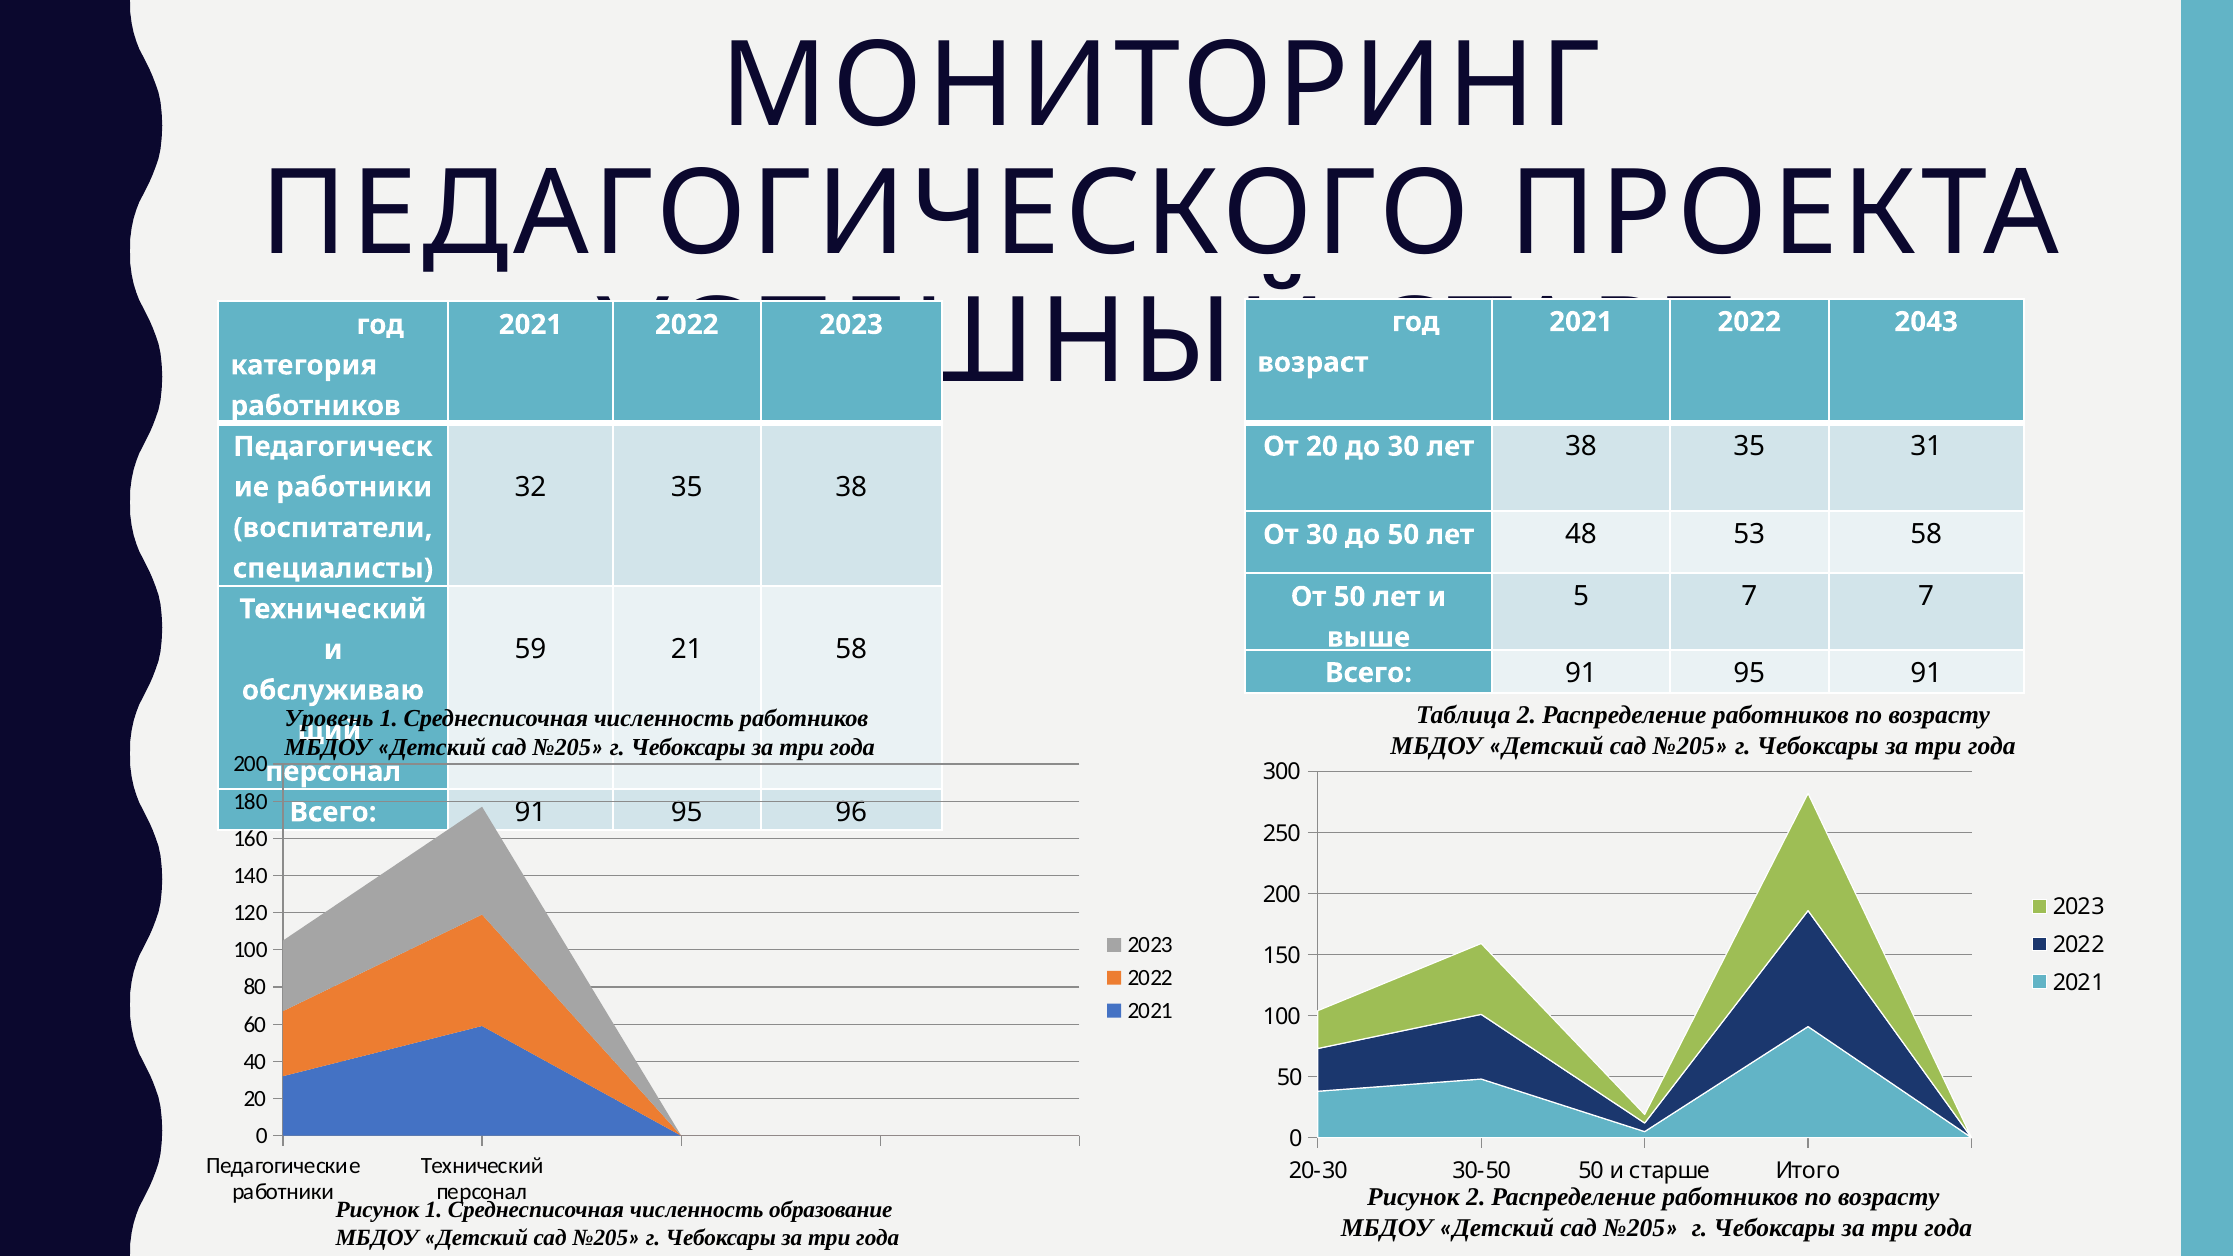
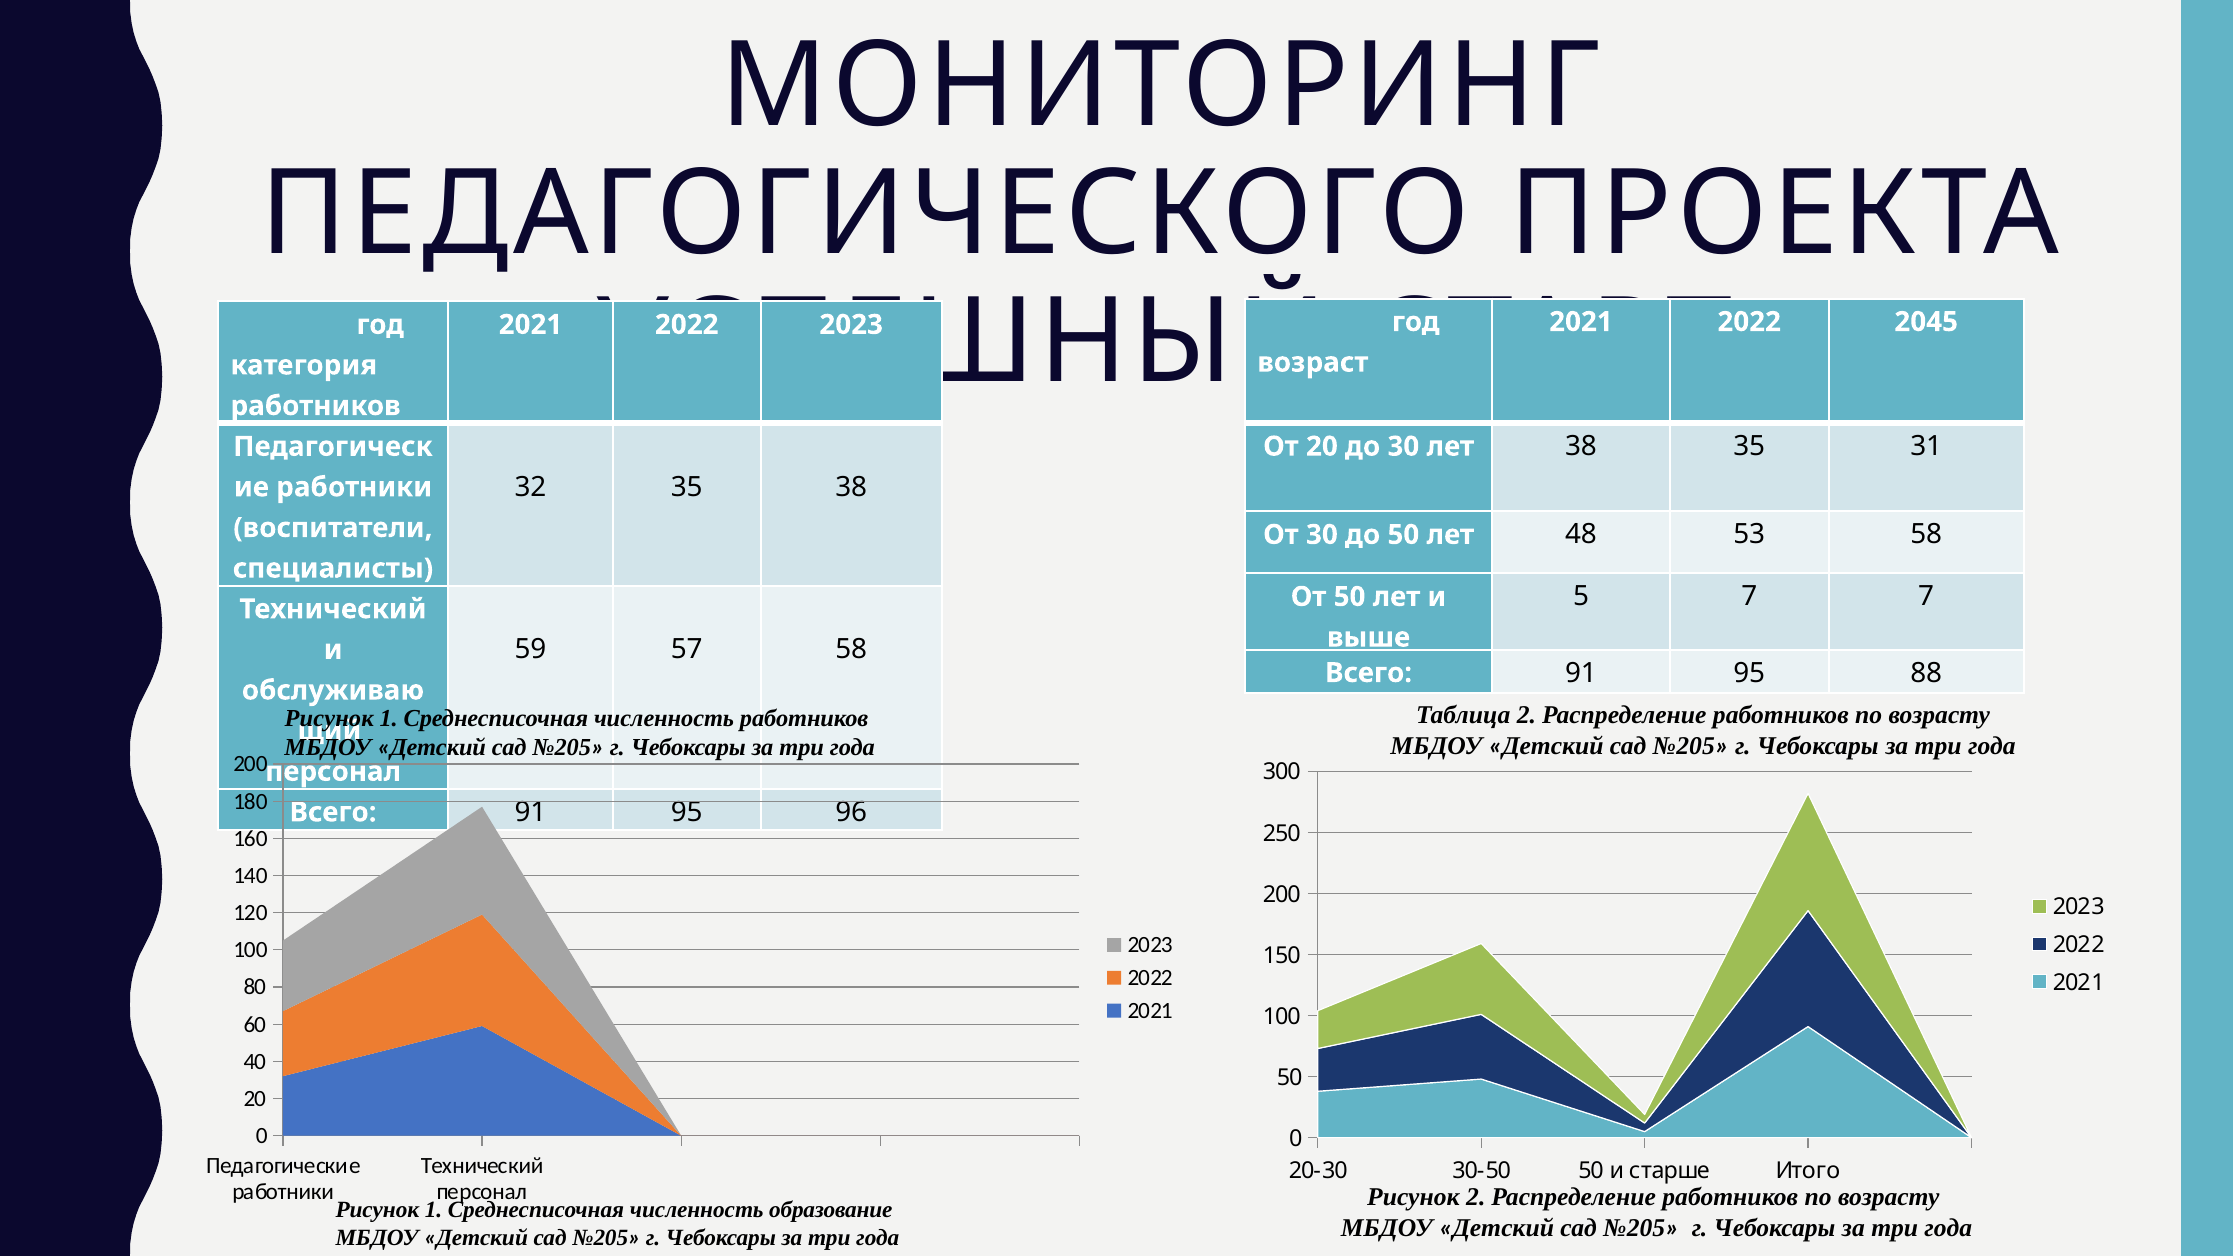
2043: 2043 -> 2045 (1926, 322)
21: 21 -> 57 (687, 650)
95 91: 91 -> 88 (1926, 673)
Уровень: Уровень -> Рисунок (329, 718)
